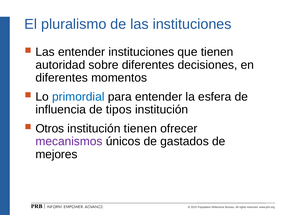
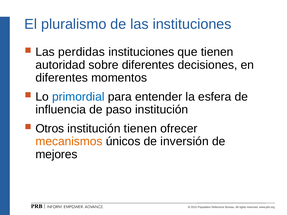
Las entender: entender -> perdidas (82, 52)
tipos: tipos -> paso (119, 110)
mecanismos colour: purple -> orange (69, 142)
gastados: gastados -> inversión (185, 142)
